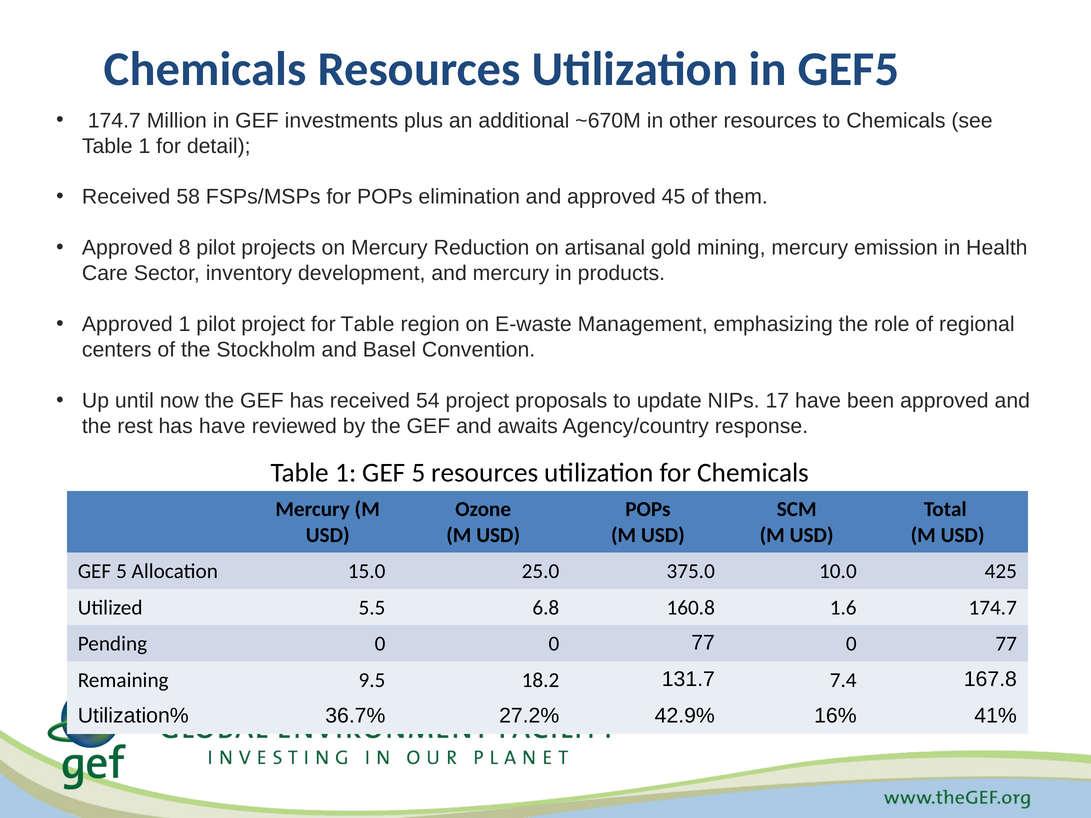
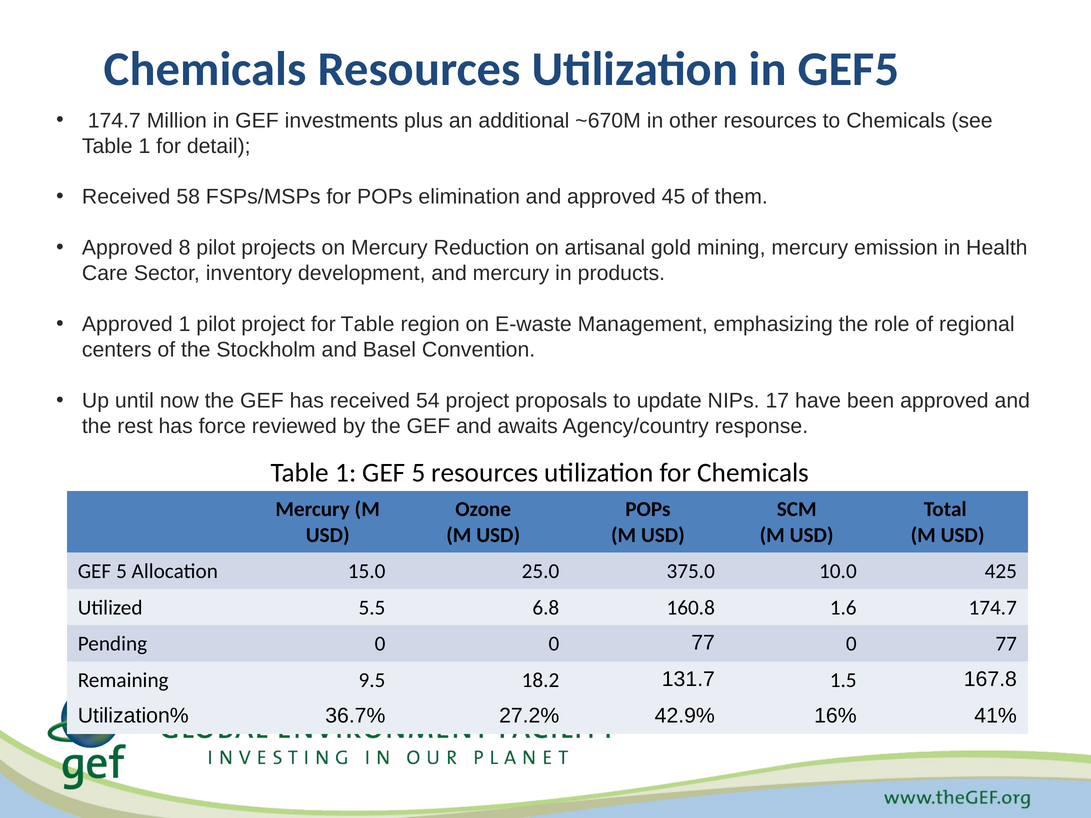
has have: have -> force (222, 426)
7.4: 7.4 -> 1.5 (843, 680)
